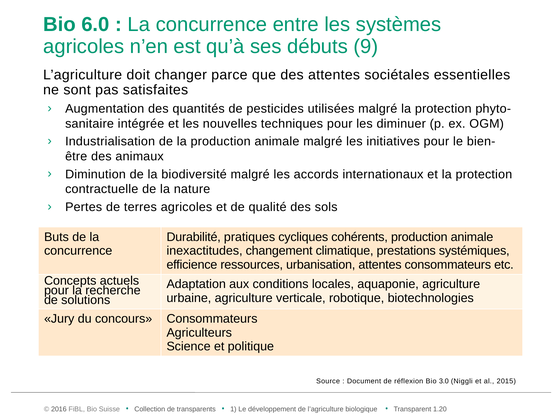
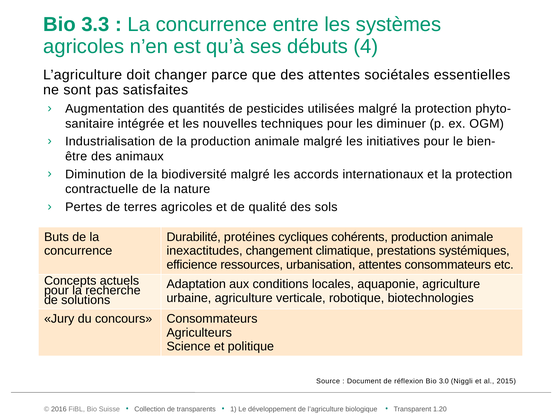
6.0: 6.0 -> 3.3 (95, 25)
9: 9 -> 4 (366, 46)
pratiques: pratiques -> protéines (250, 237)
